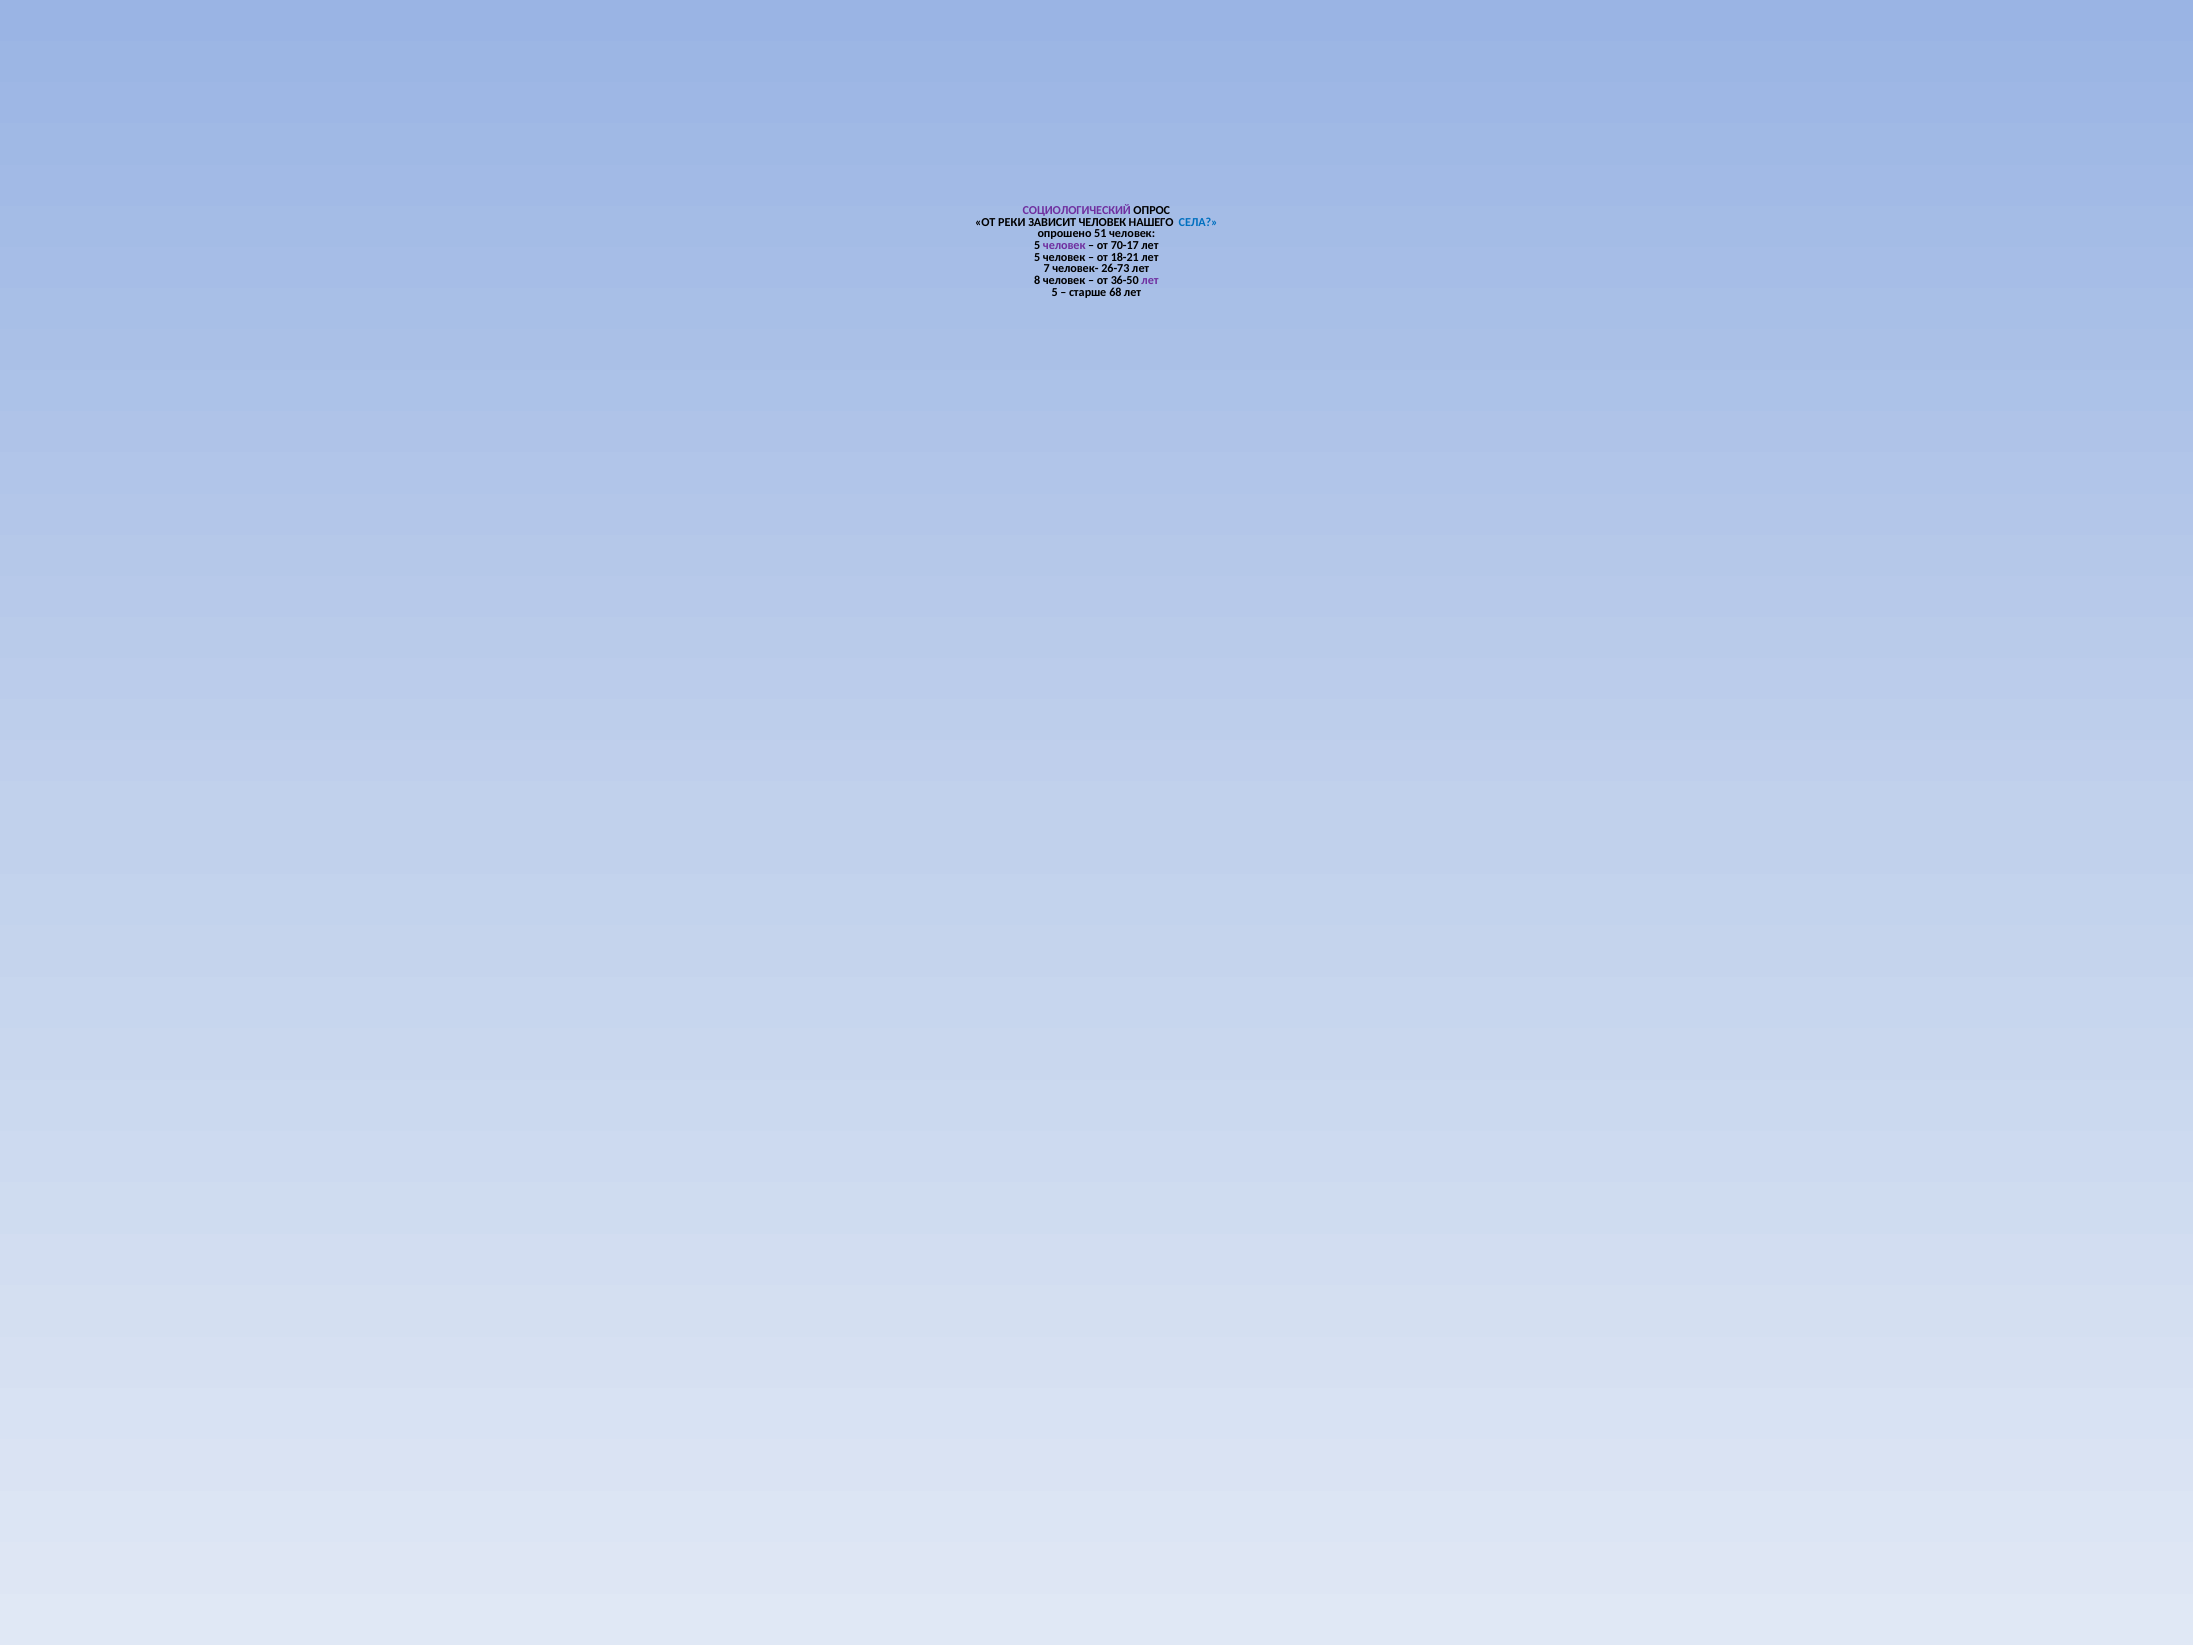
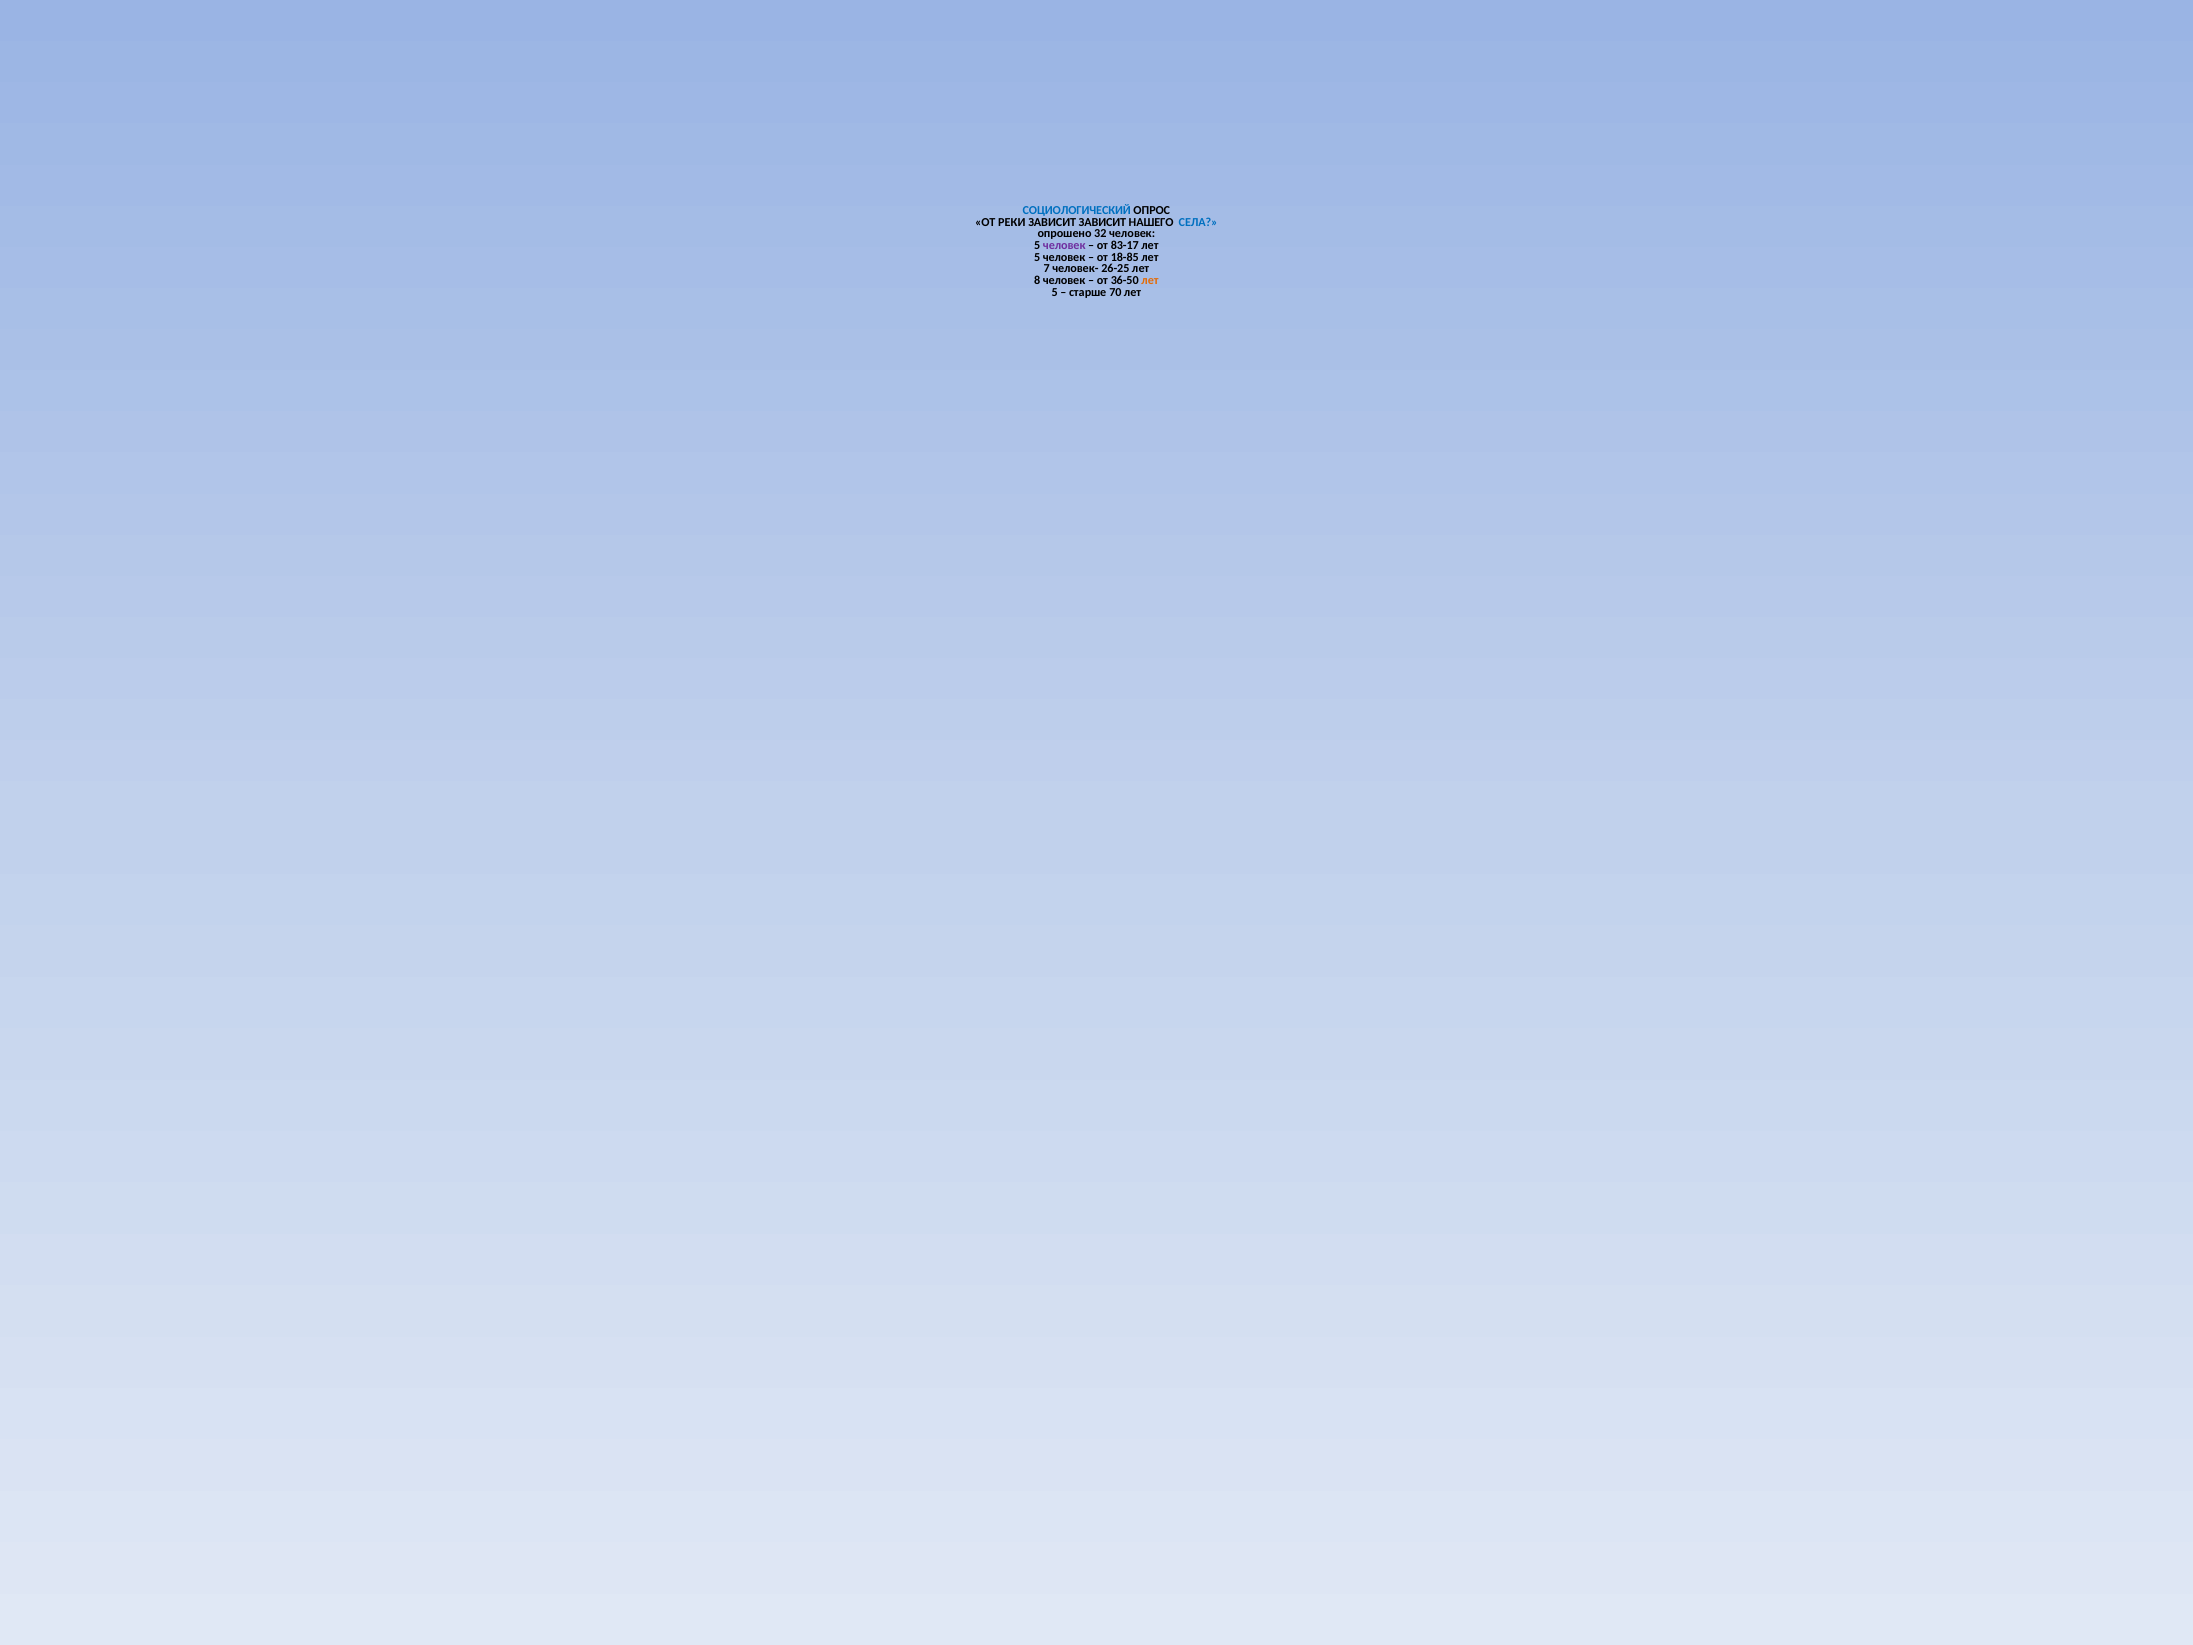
СОЦИОЛОГИЧЕСКИЙ colour: purple -> blue (1077, 211)
ЗАВИСИТ ЧЕЛОВЕК: ЧЕЛОВЕК -> ЗАВИСИТ (1102, 222)
51: 51 -> 32 (1100, 234)
70-17: 70-17 -> 83-17 (1125, 246)
18-21: 18-21 -> 18-85 (1125, 257)
26-73: 26-73 -> 26-25 (1115, 269)
лет colour: purple -> orange (1150, 280)
68: 68 -> 70 (1115, 292)
